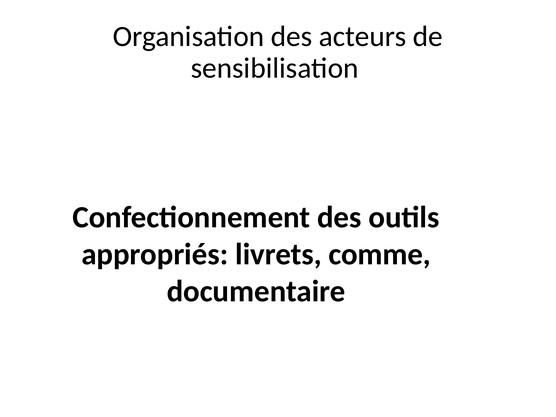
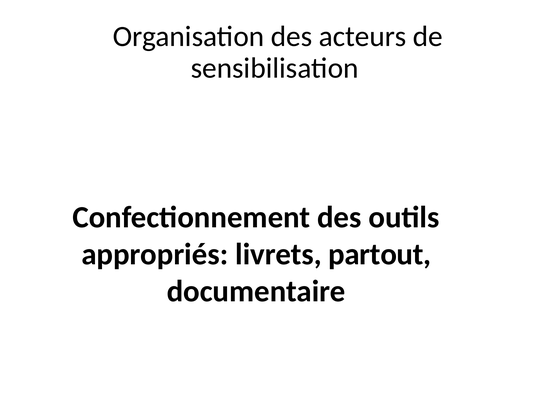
comme: comme -> partout (380, 254)
